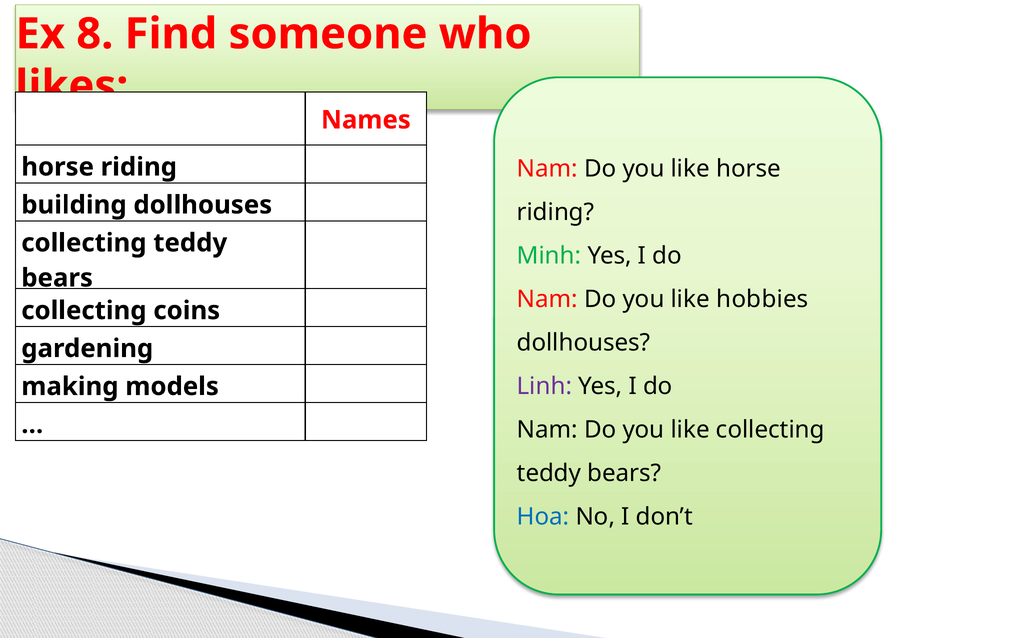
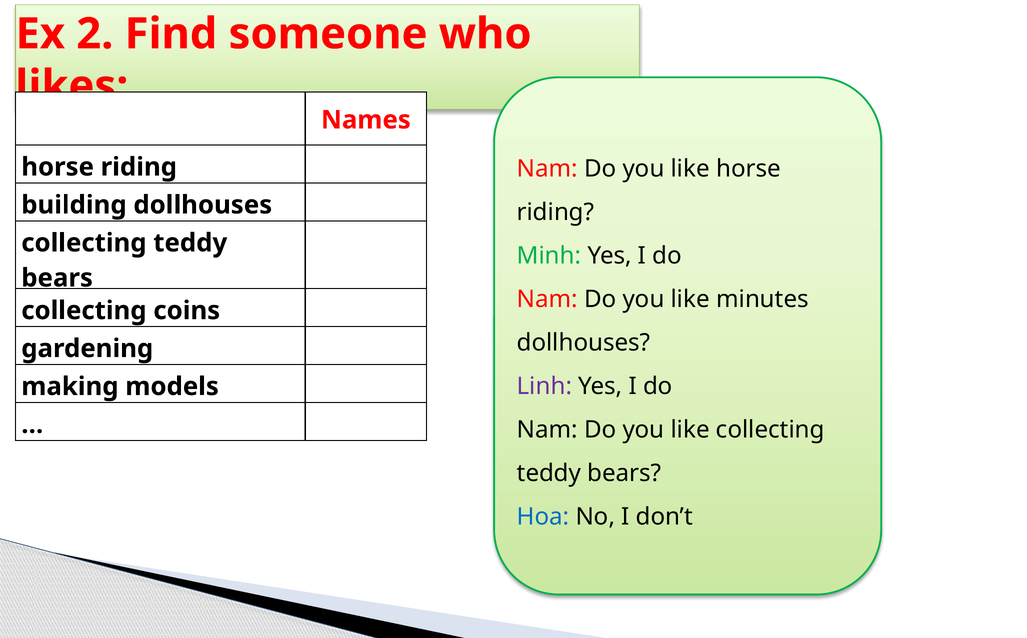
8: 8 -> 2 (95, 34)
hobbies: hobbies -> minutes (763, 299)
